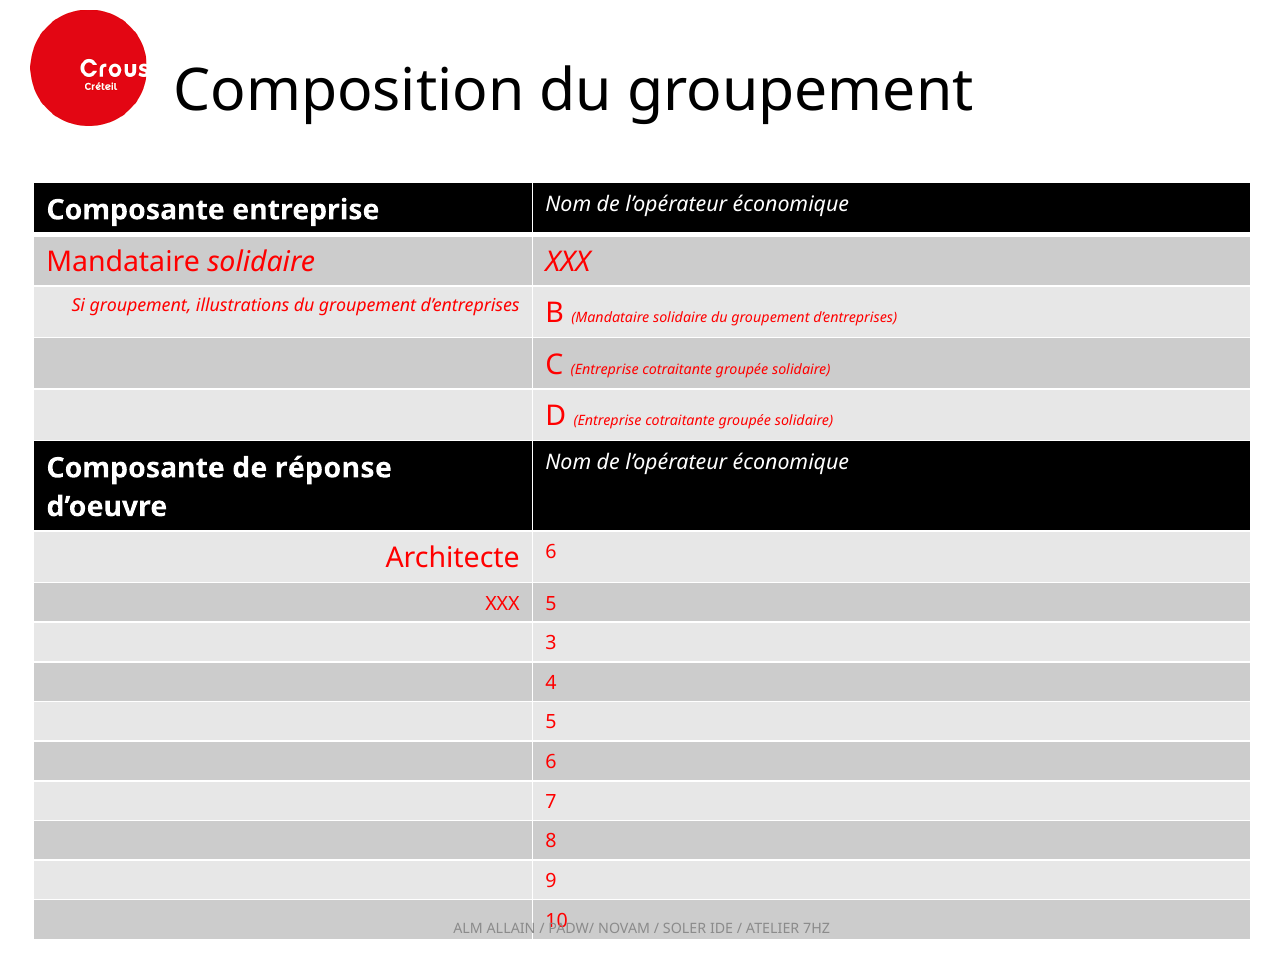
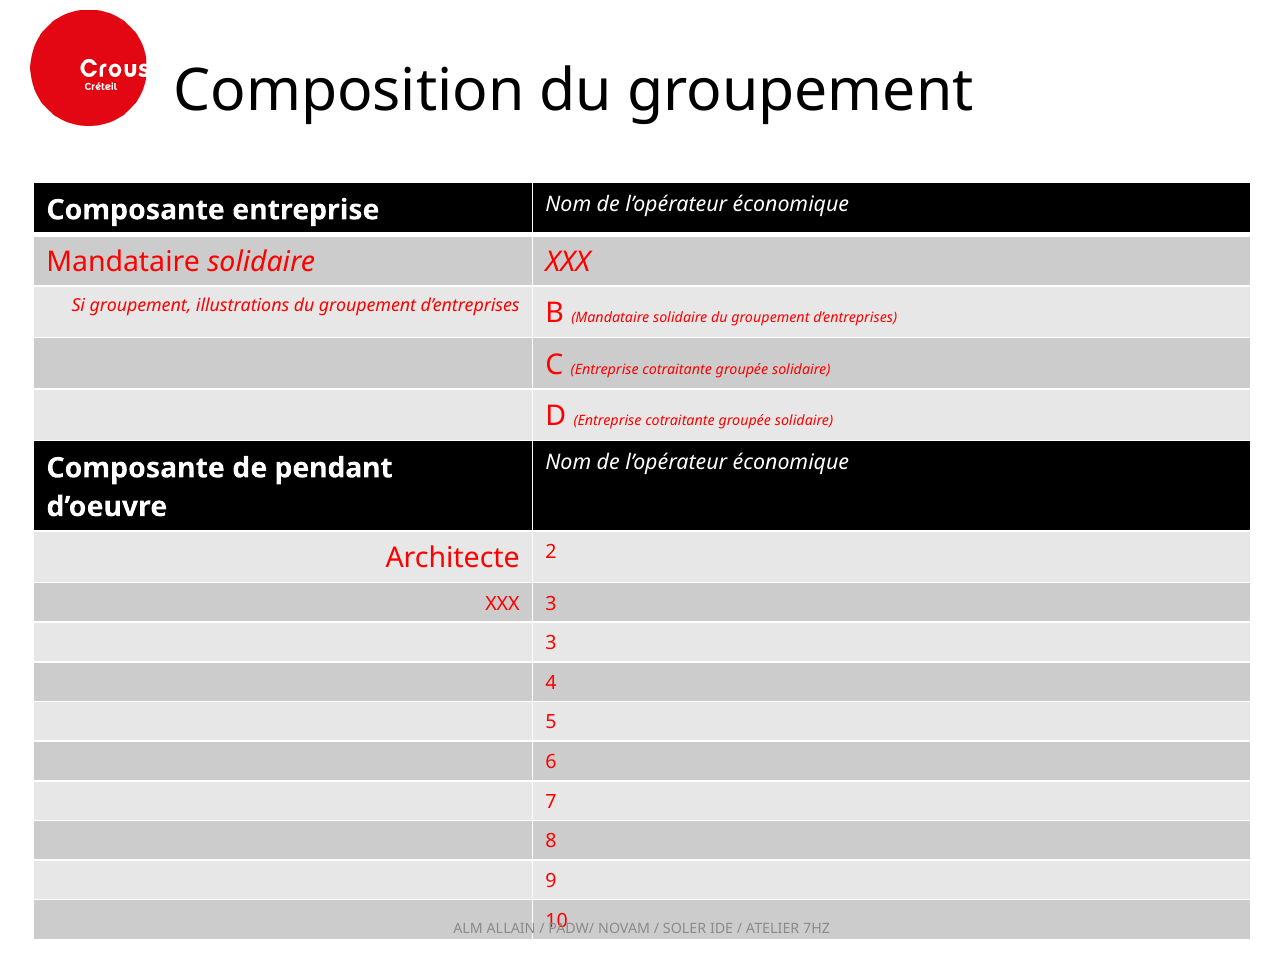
réponse: réponse -> pendant (334, 468)
Architecte 6: 6 -> 2 (551, 552)
XXX 5: 5 -> 3 (551, 604)
